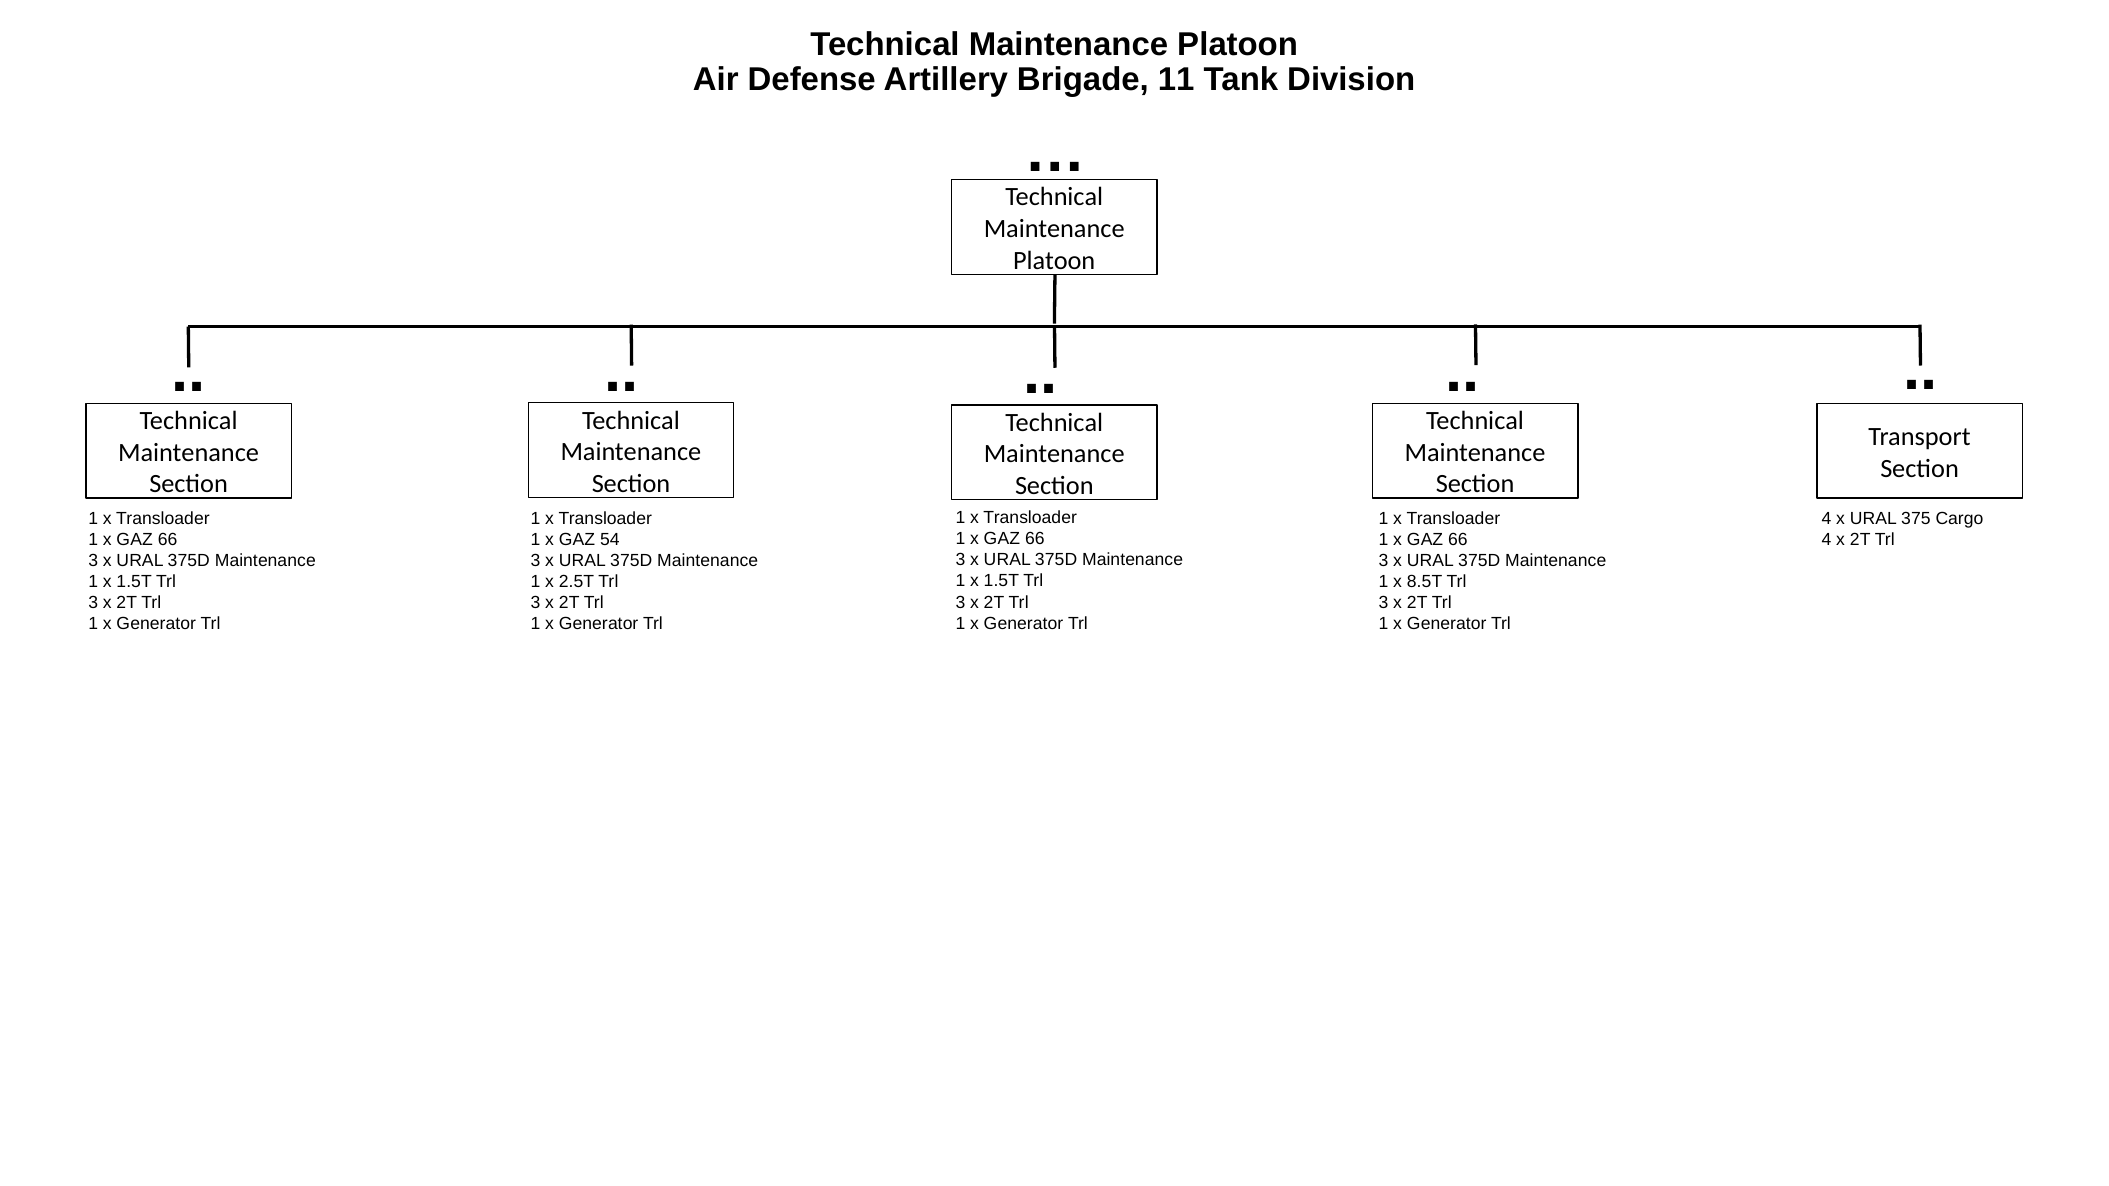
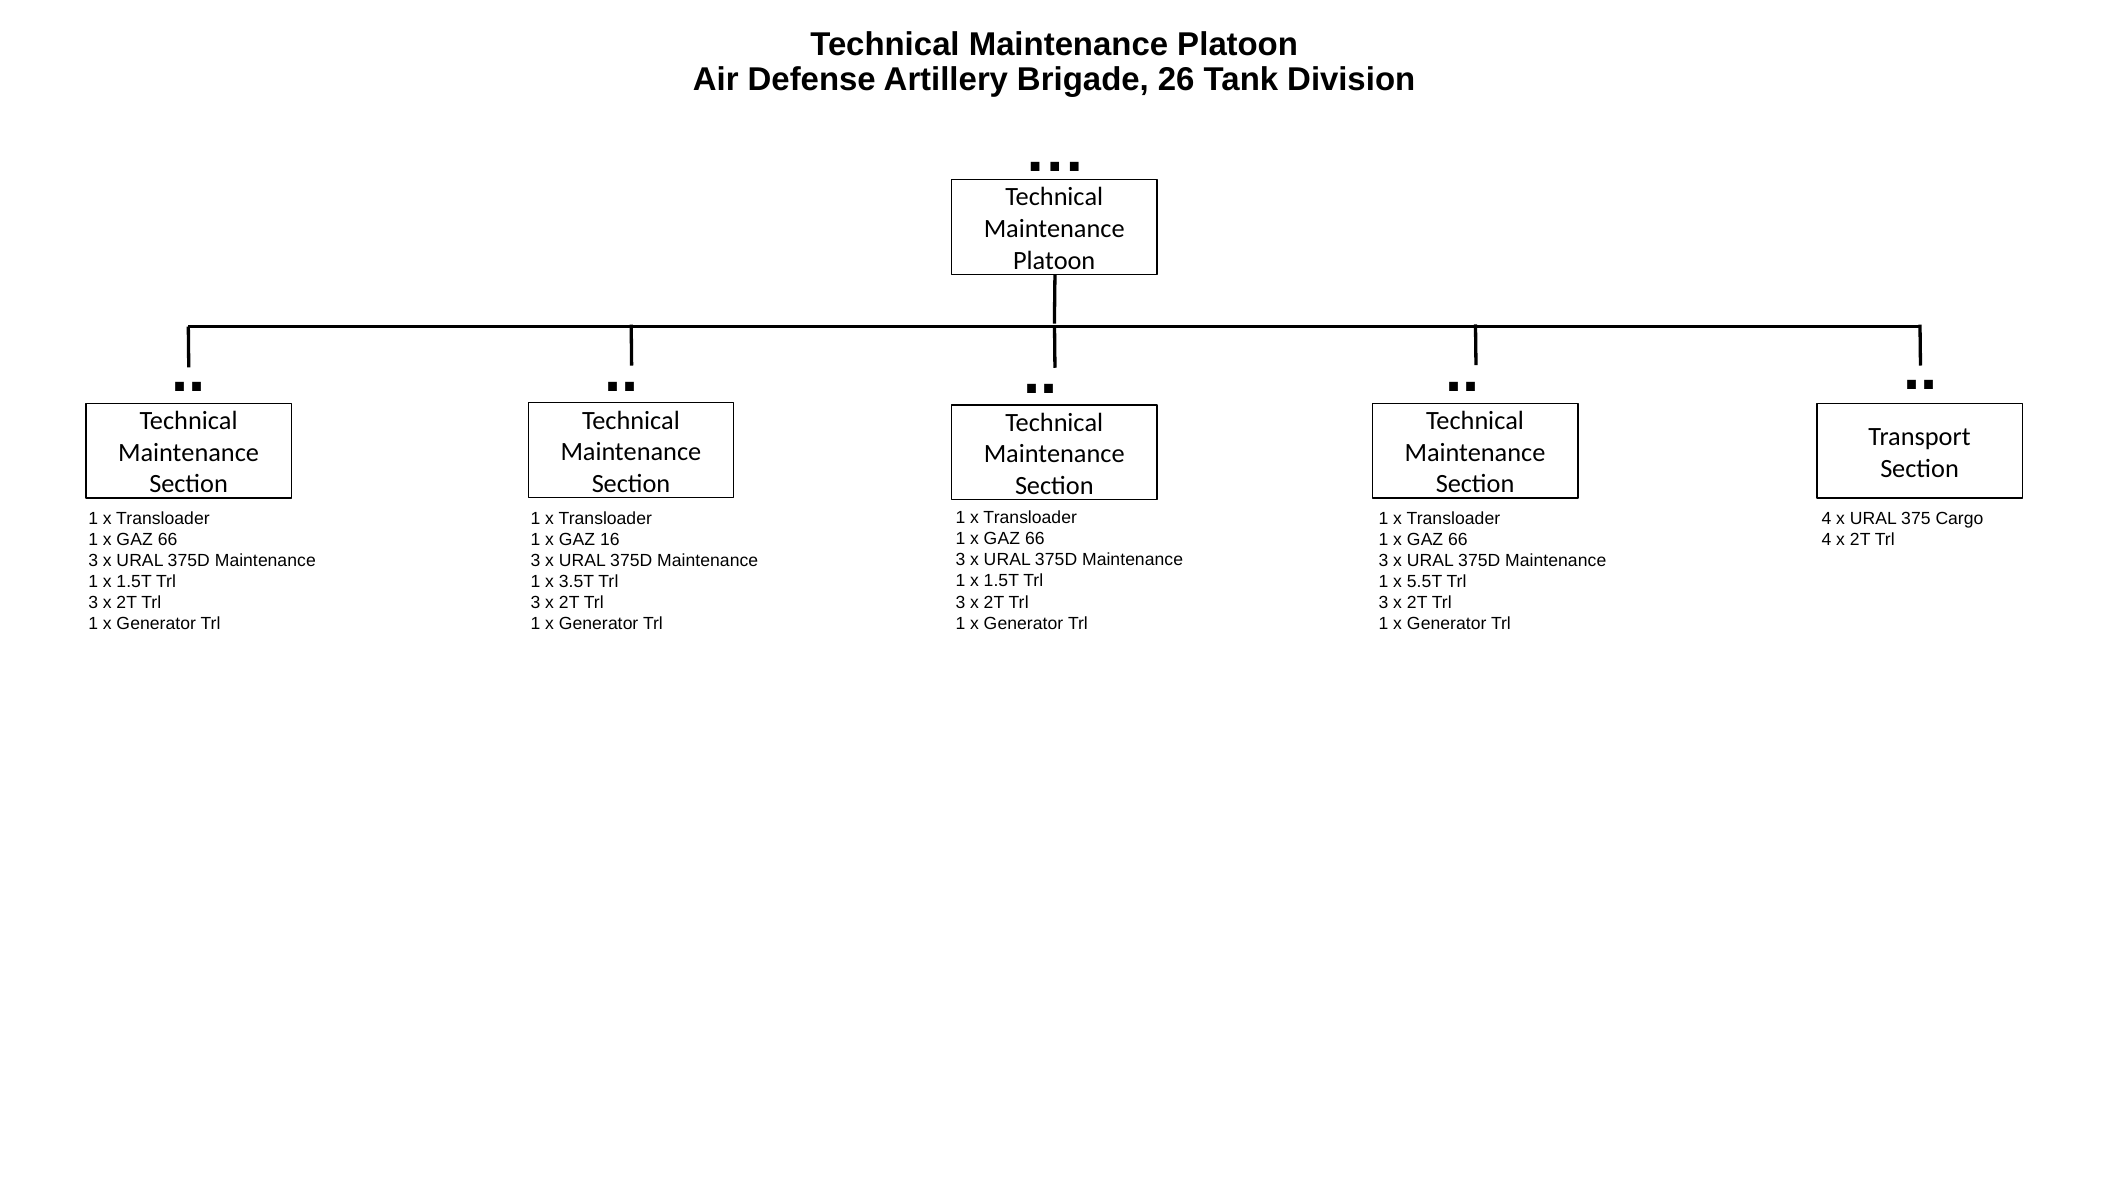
11: 11 -> 26 (1176, 80)
54: 54 -> 16 (610, 540)
2.5T: 2.5T -> 3.5T (576, 582)
8.5T: 8.5T -> 5.5T (1425, 582)
